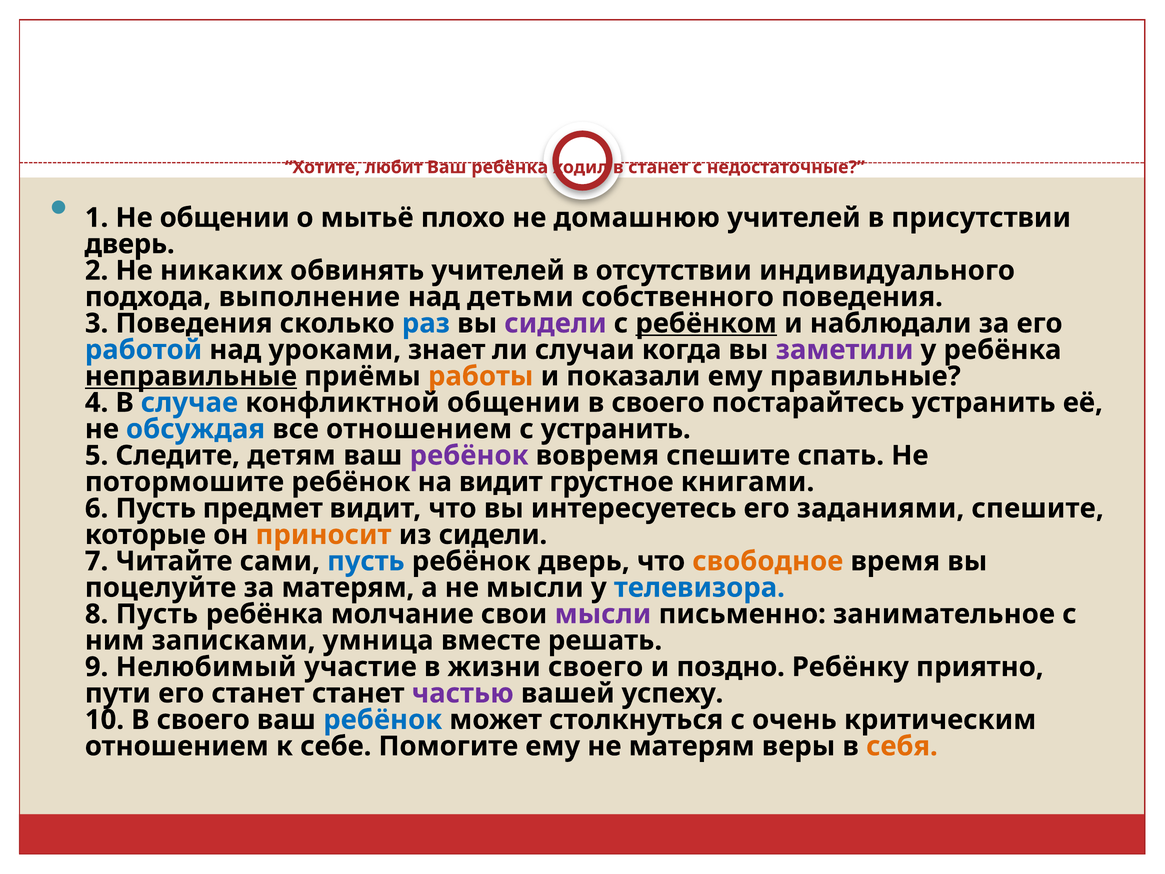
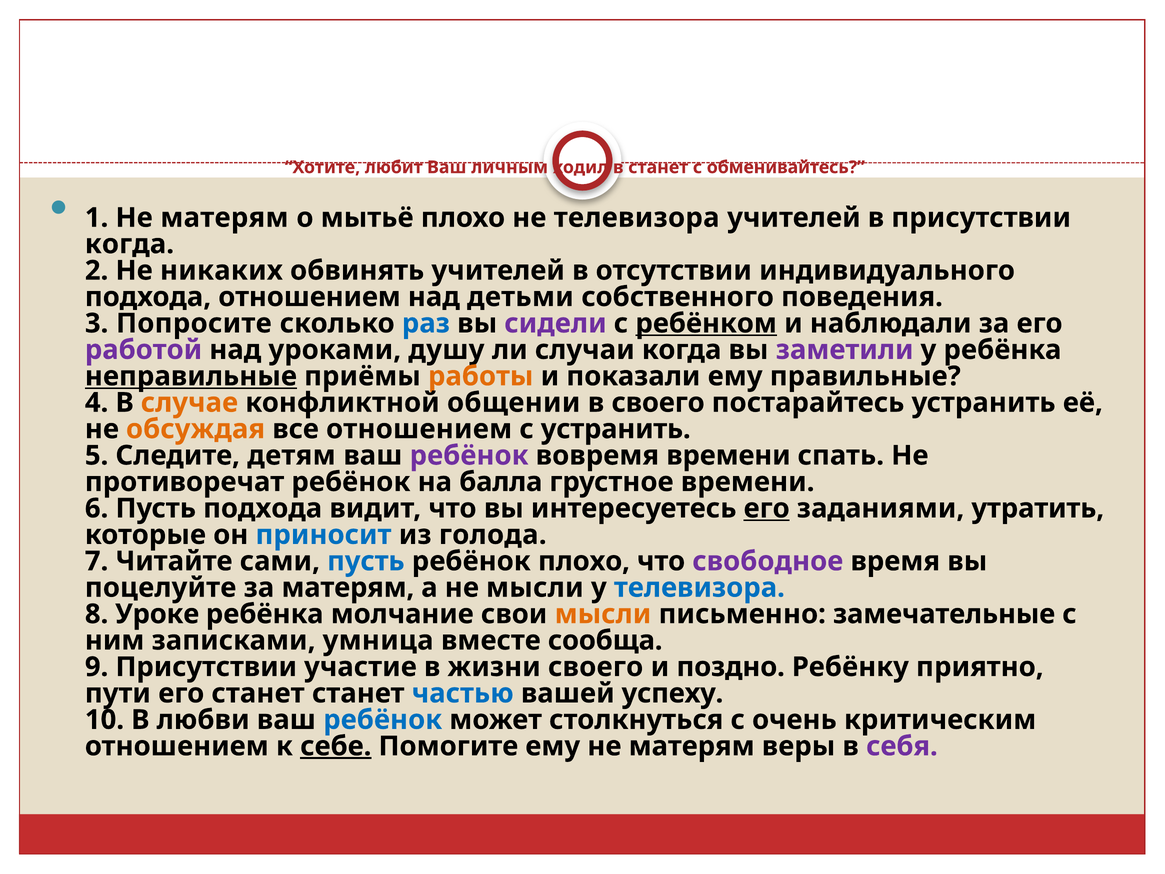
Ваш ребёнка: ребёнка -> личным (510, 167)
недостаточные: недостаточные -> обменивайтесь (786, 167)
1 Не общении: общении -> матерям (224, 218)
не домашнюю: домашнюю -> телевизора (637, 218)
дверь: дверь -> когда (129, 244)
подхода выполнение: выполнение -> отношением (310, 297)
3 Поведения: Поведения -> Попросите (194, 323)
работой colour: blue -> purple (143, 350)
знает: знает -> душу (446, 350)
случае colour: blue -> orange (189, 403)
обсуждая colour: blue -> orange (195, 429)
вовремя спешите: спешите -> времени (728, 455)
потормошите: потормошите -> противоречат (185, 482)
на видит: видит -> балла (501, 482)
грустное книгами: книгами -> времени (748, 482)
Пусть предмет: предмет -> подхода (263, 508)
его underline: none -> present (767, 508)
заданиями спешите: спешите -> утратить (1038, 508)
приносит colour: orange -> blue (323, 535)
из сидели: сидели -> голода (493, 535)
ребёнок дверь: дверь -> плохо (584, 561)
свободное colour: orange -> purple (768, 561)
8 Пусть: Пусть -> Уроке (157, 614)
мысли colour: purple -> orange (603, 614)
занимательное: занимательное -> замечательные (944, 614)
решать: решать -> сообща (605, 640)
9 Нелюбимый: Нелюбимый -> Присутствии (206, 667)
частью colour: purple -> blue (463, 693)
10 В своего: своего -> любви (203, 720)
себе underline: none -> present (336, 746)
себя colour: orange -> purple (902, 746)
